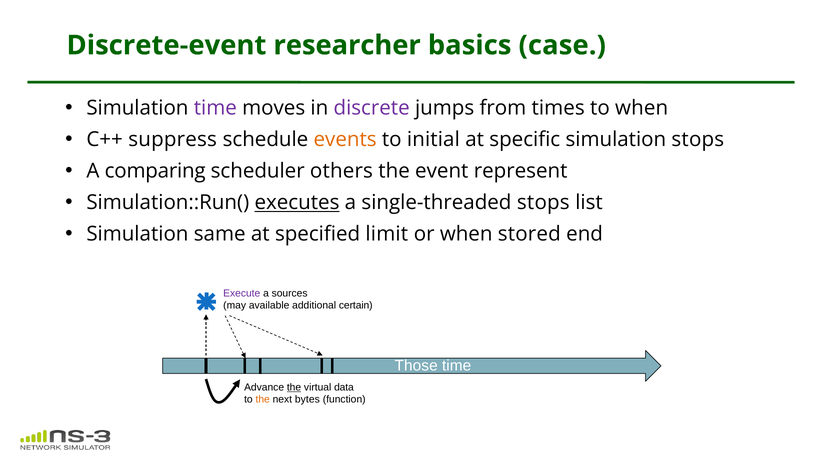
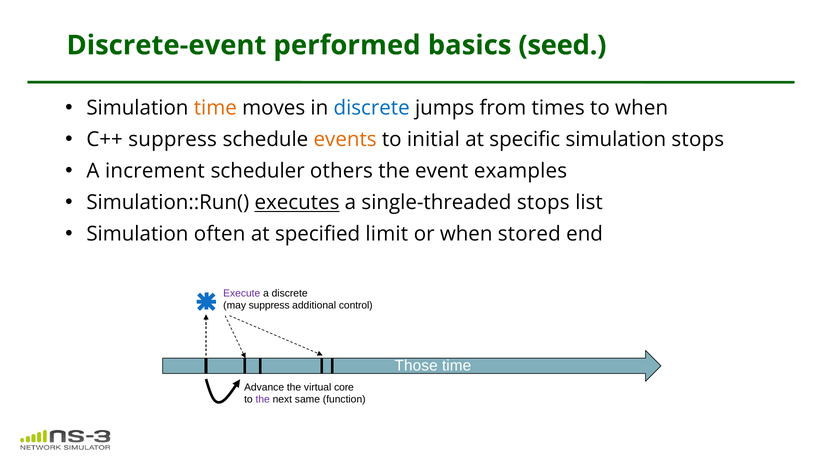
researcher: researcher -> performed (347, 45)
case: case -> seed (562, 45)
time colour: purple -> orange (215, 108)
discrete colour: purple -> blue (372, 108)
comparing: comparing -> increment (155, 171)
represent: represent -> examples (521, 171)
same: same -> often (220, 234)
a sources: sources -> discrete (290, 293)
may available: available -> suppress (269, 306)
certain: certain -> control (356, 306)
the underline: present -> none (294, 388)
data: data -> core (344, 388)
the colour: orange -> purple (263, 400)
bytes: bytes -> same (307, 400)
